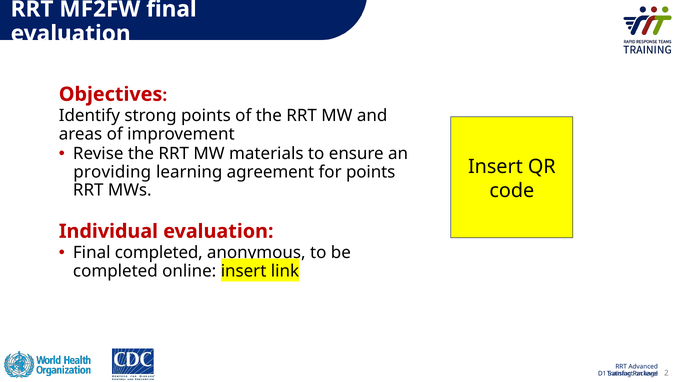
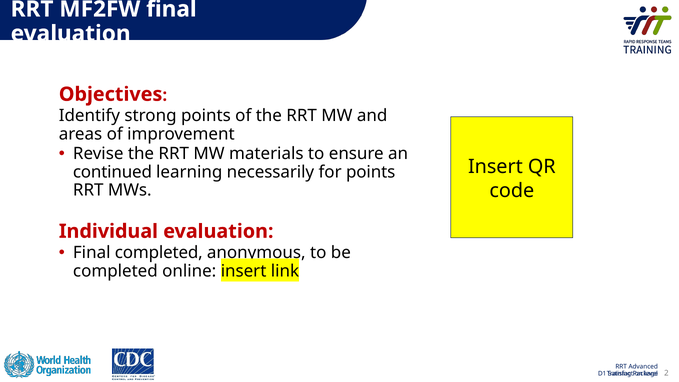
providing: providing -> continued (112, 172)
agreement: agreement -> necessarily (270, 172)
